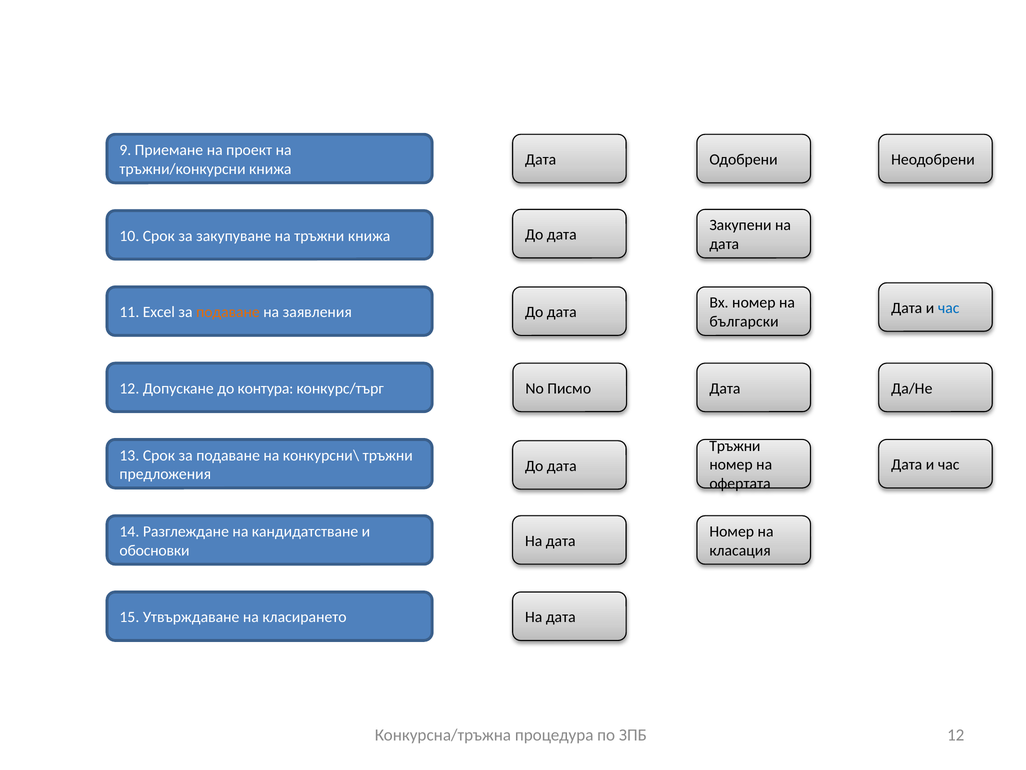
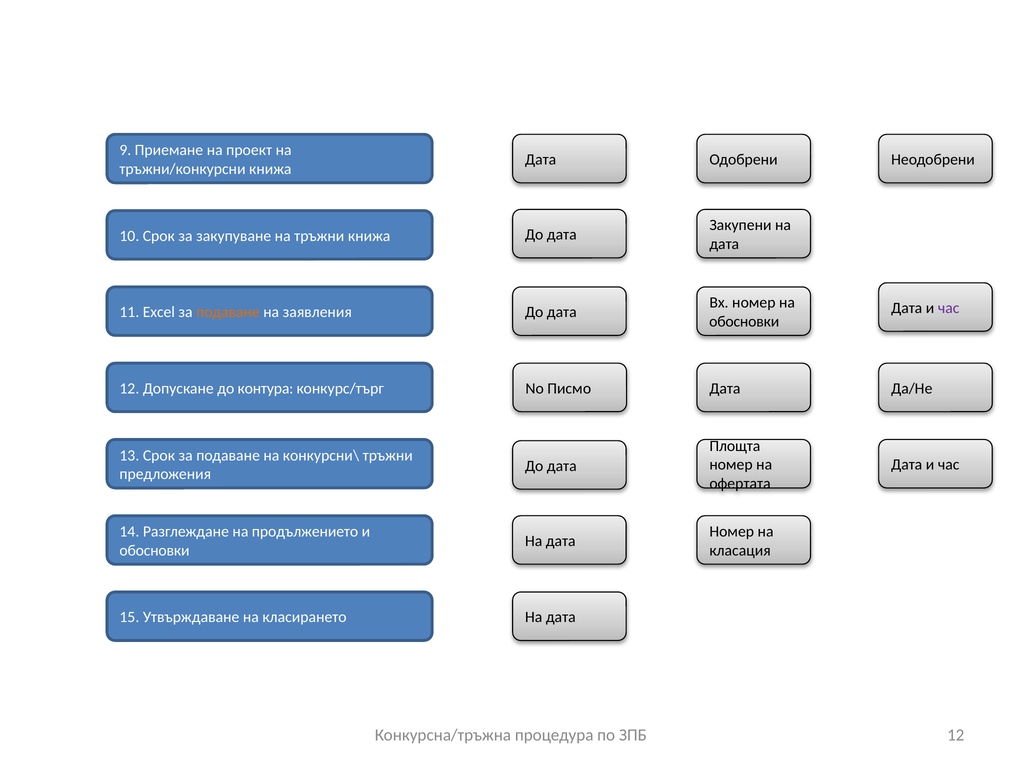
час colour: blue -> purple (949, 308)
български: български -> обосновки (744, 321)
Тръжни: Тръжни -> Площта (735, 446)
кандидатстване: кандидатстване -> продължението (305, 531)
